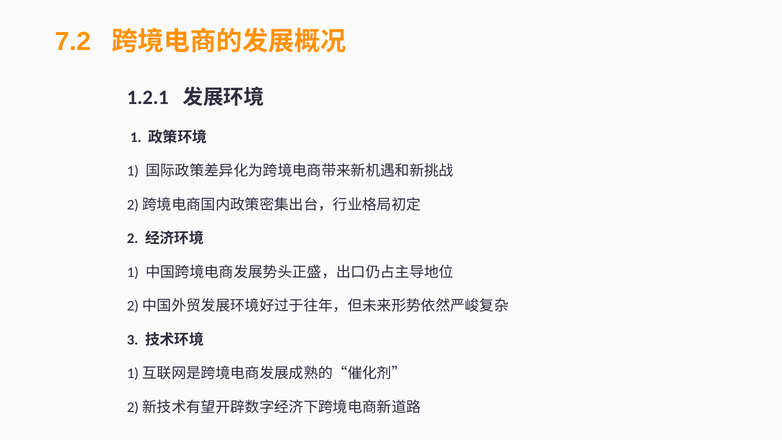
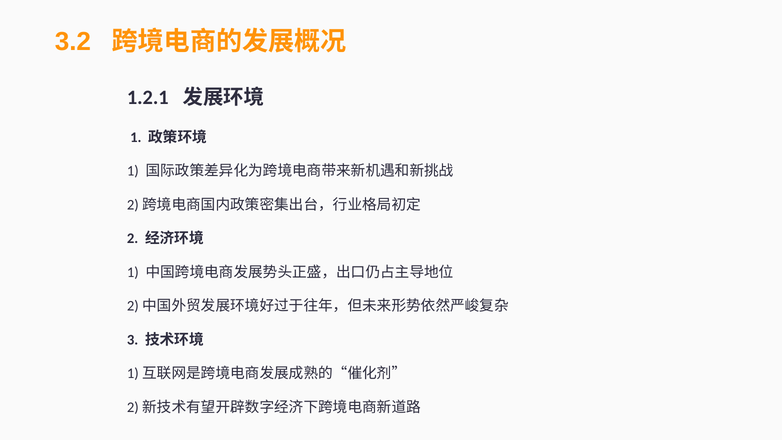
7.2: 7.2 -> 3.2 (73, 42)
